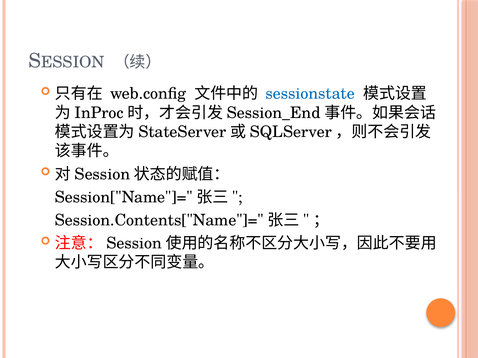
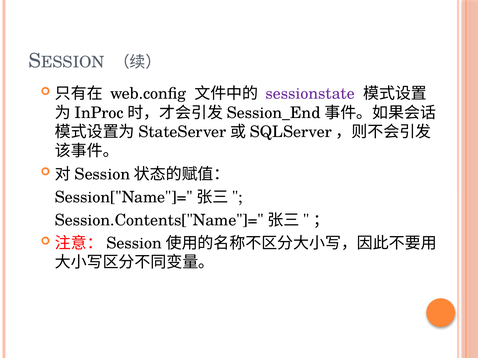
sessionstate colour: blue -> purple (310, 94)
